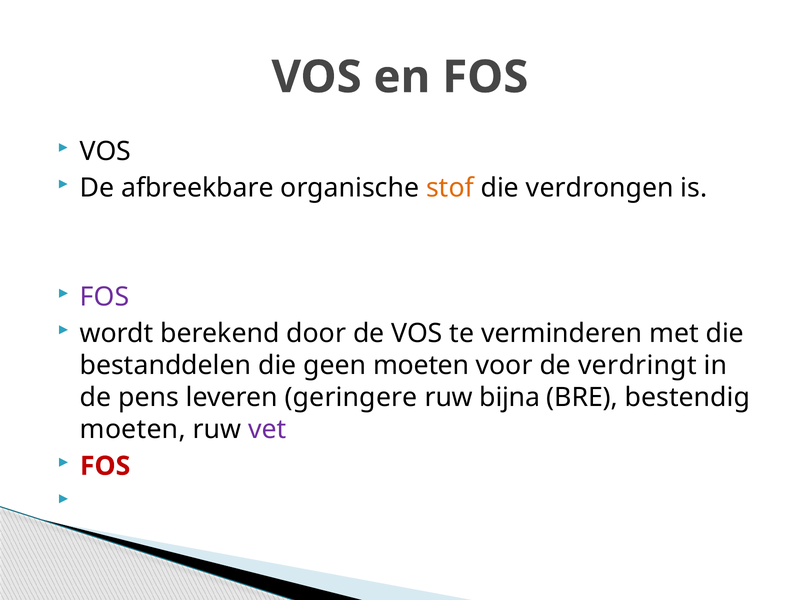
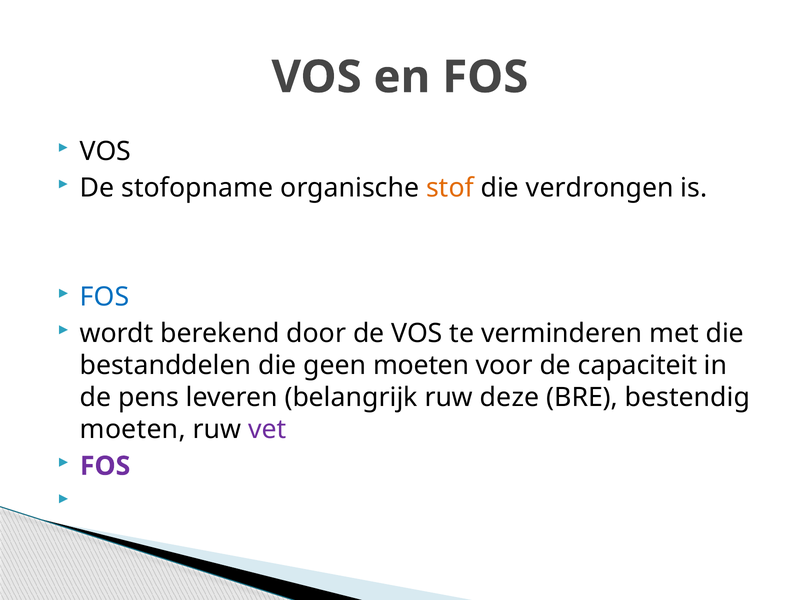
afbreekbare: afbreekbare -> stofopname (197, 188)
FOS colour: purple -> blue (105, 297)
verdringt: verdringt -> capaciteit (638, 366)
geringere: geringere -> belangrijk (351, 398)
bijna: bijna -> deze (510, 398)
FOS colour: red -> purple (105, 466)
